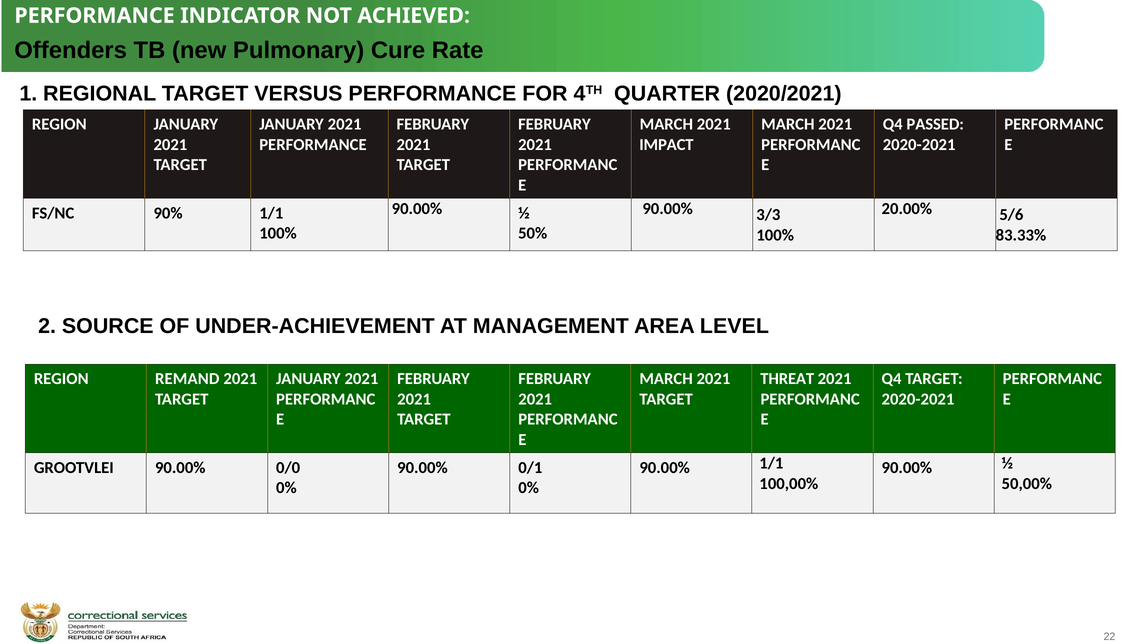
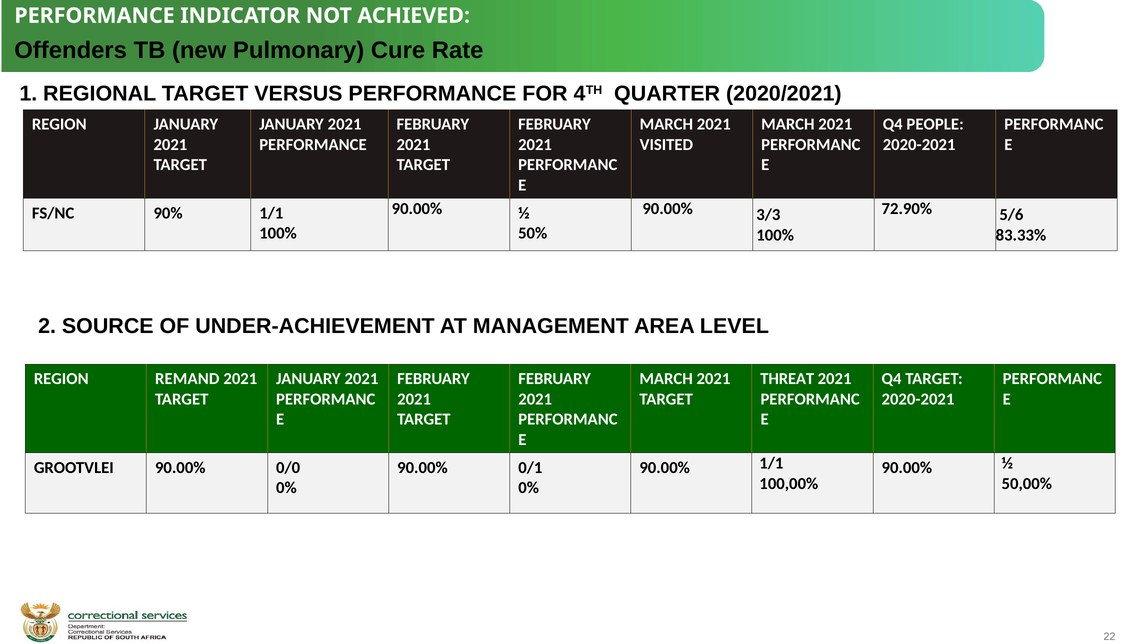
PASSED: PASSED -> PEOPLE (935, 124)
IMPACT: IMPACT -> VISITED (666, 145)
20.00%: 20.00% -> 72.90% (907, 209)
